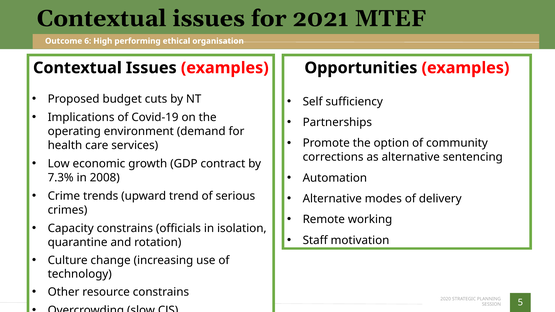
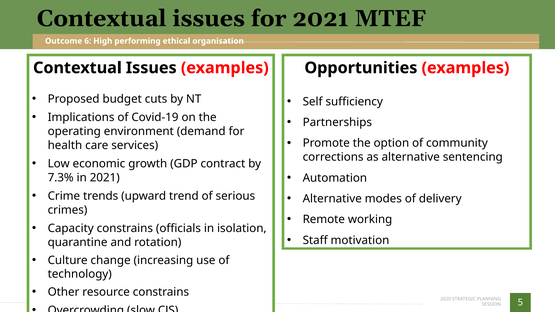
in 2008: 2008 -> 2021 (105, 178)
